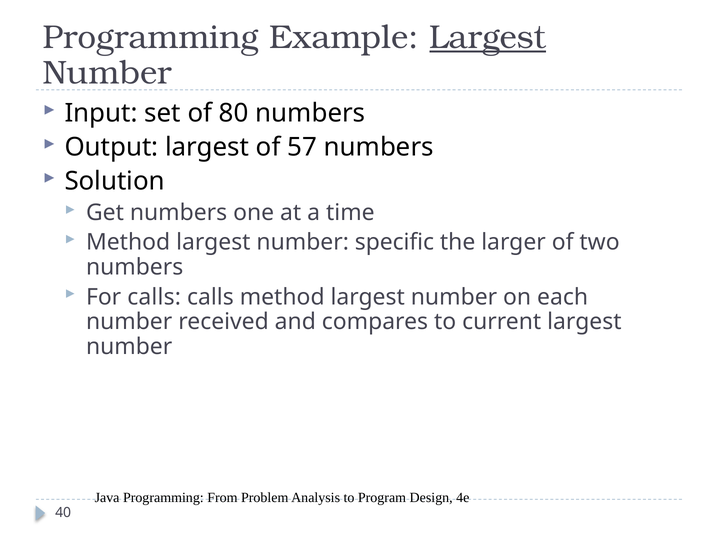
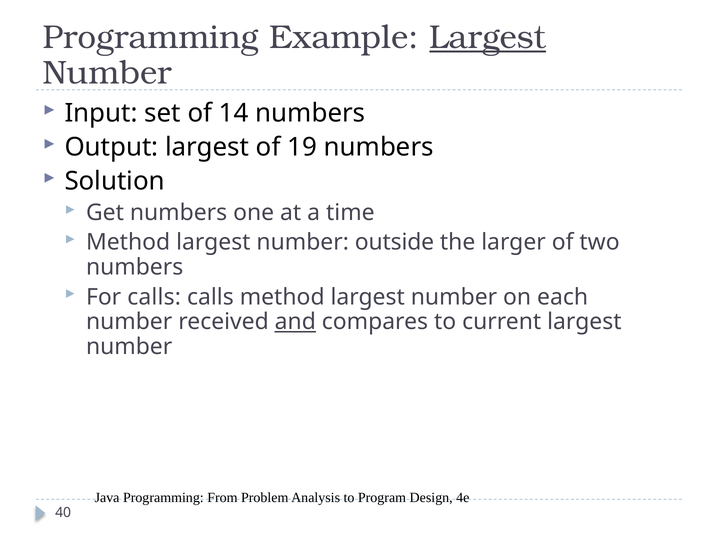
80: 80 -> 14 (234, 113)
57: 57 -> 19 (302, 147)
specific: specific -> outside (395, 242)
and underline: none -> present (295, 321)
